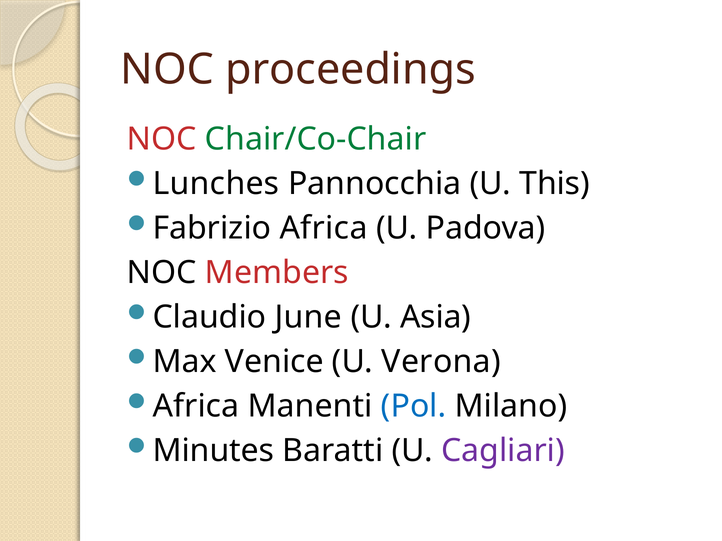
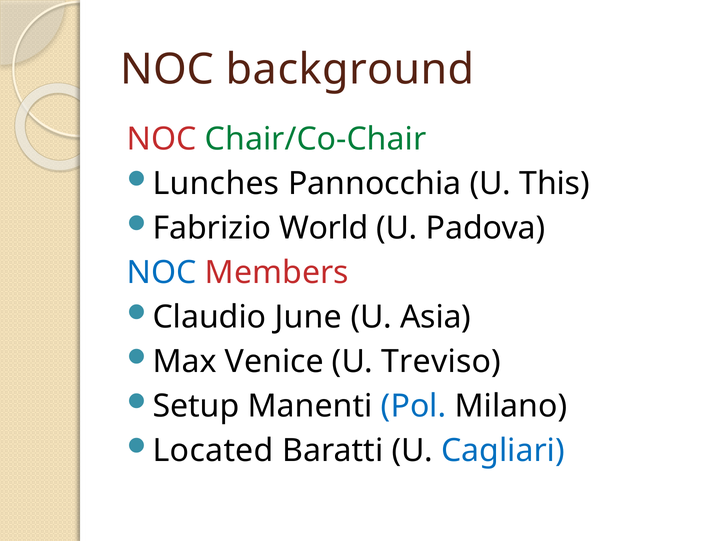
proceedings: proceedings -> background (350, 70)
Fabrizio Africa: Africa -> World (324, 228)
NOC colour: black -> blue (162, 273)
Verona: Verona -> Treviso (441, 362)
Africa: Africa -> Setup (196, 407)
Minutes: Minutes -> Located (213, 451)
Cagliari colour: purple -> blue (503, 451)
